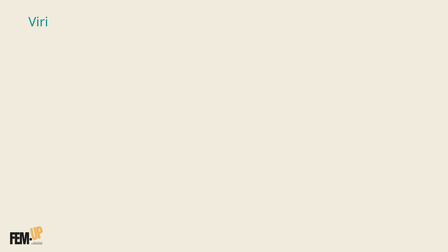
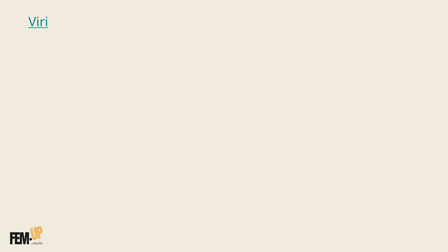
Viri underline: none -> present (38, 22)
